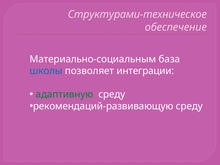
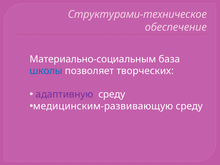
интеграции: интеграции -> творческих (145, 71)
адаптивную colour: green -> purple (64, 94)
рекомендаций‑развивающую: рекомендаций‑развивающую -> медицинским‑развивающую (103, 106)
